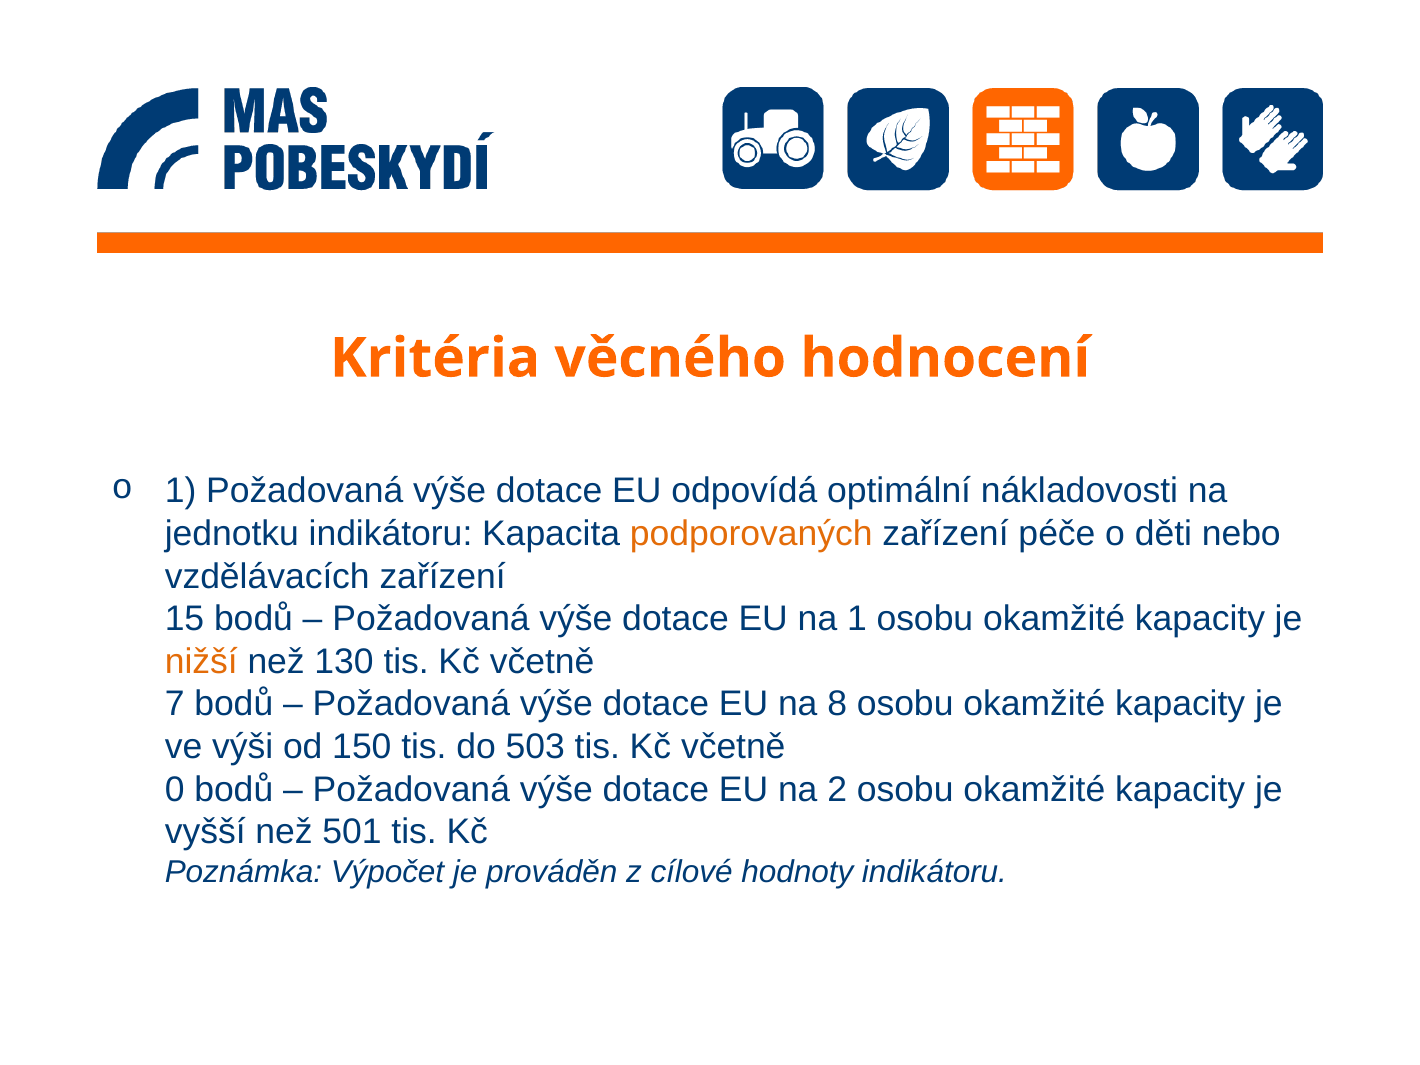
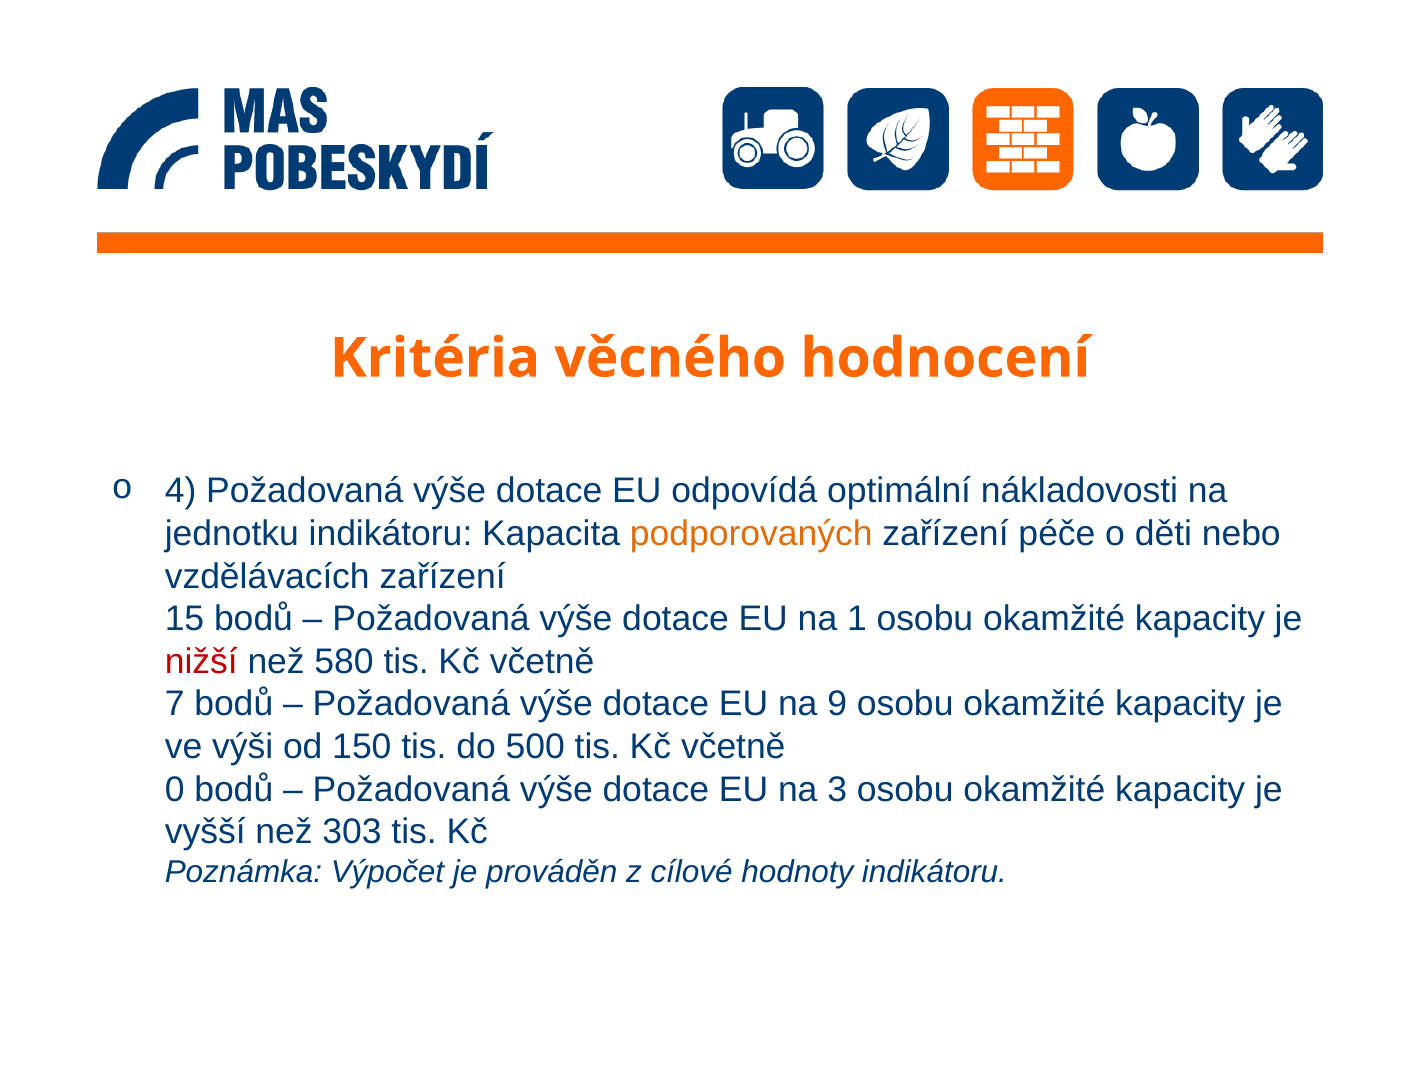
o 1: 1 -> 4 (181, 491)
nižší colour: orange -> red (201, 662)
130: 130 -> 580 (344, 662)
8: 8 -> 9 (837, 704)
503: 503 -> 500 (535, 747)
2: 2 -> 3 (837, 789)
501: 501 -> 303 (352, 832)
